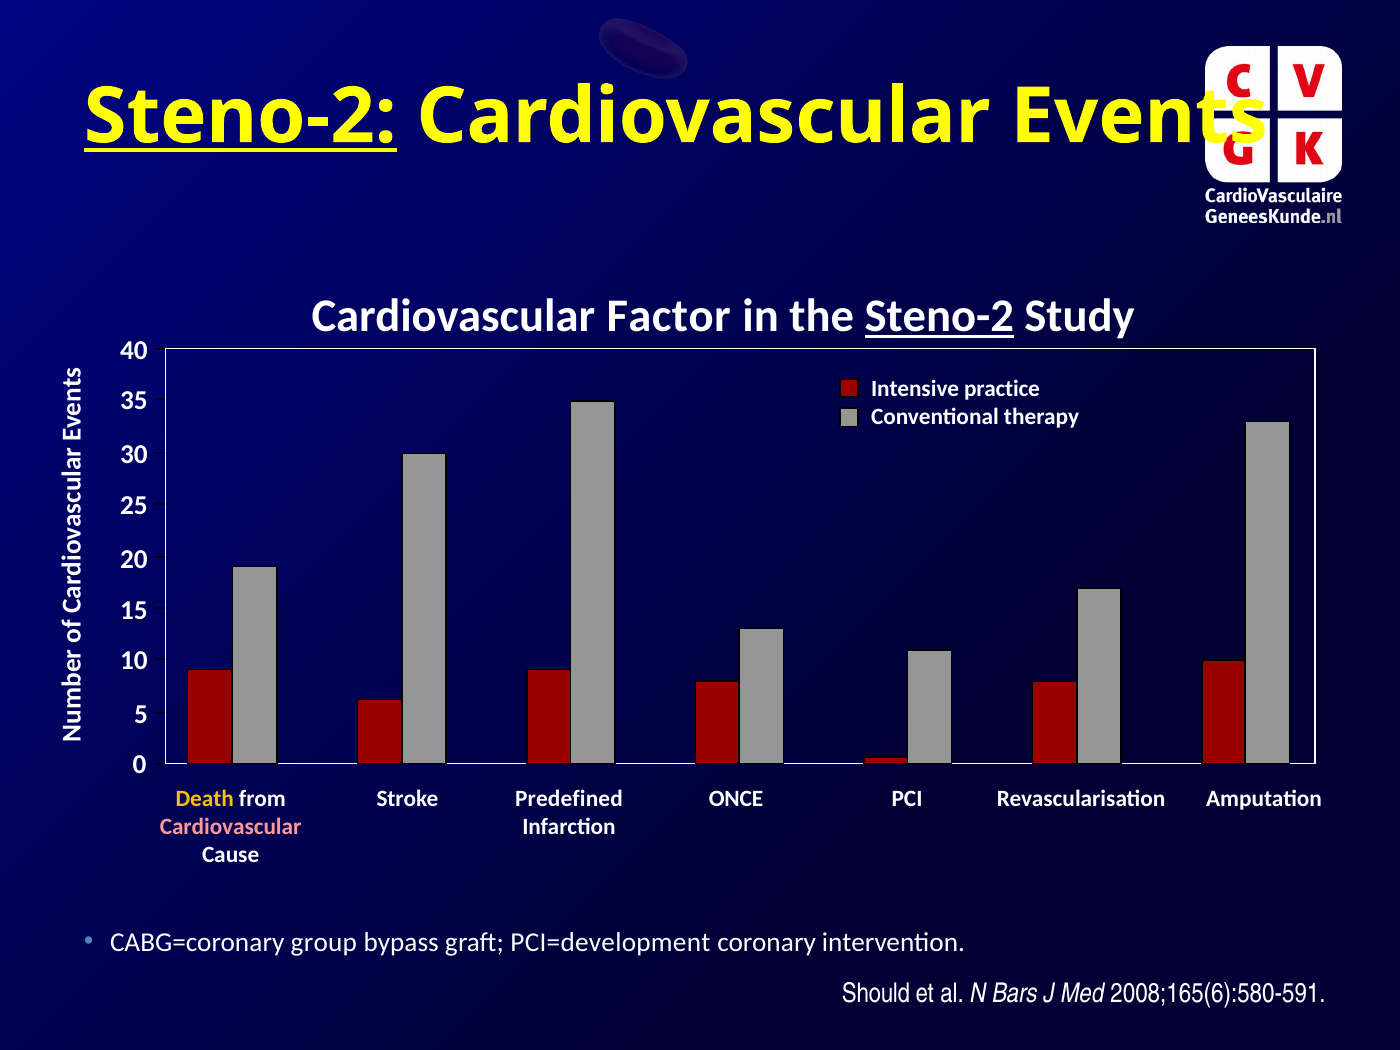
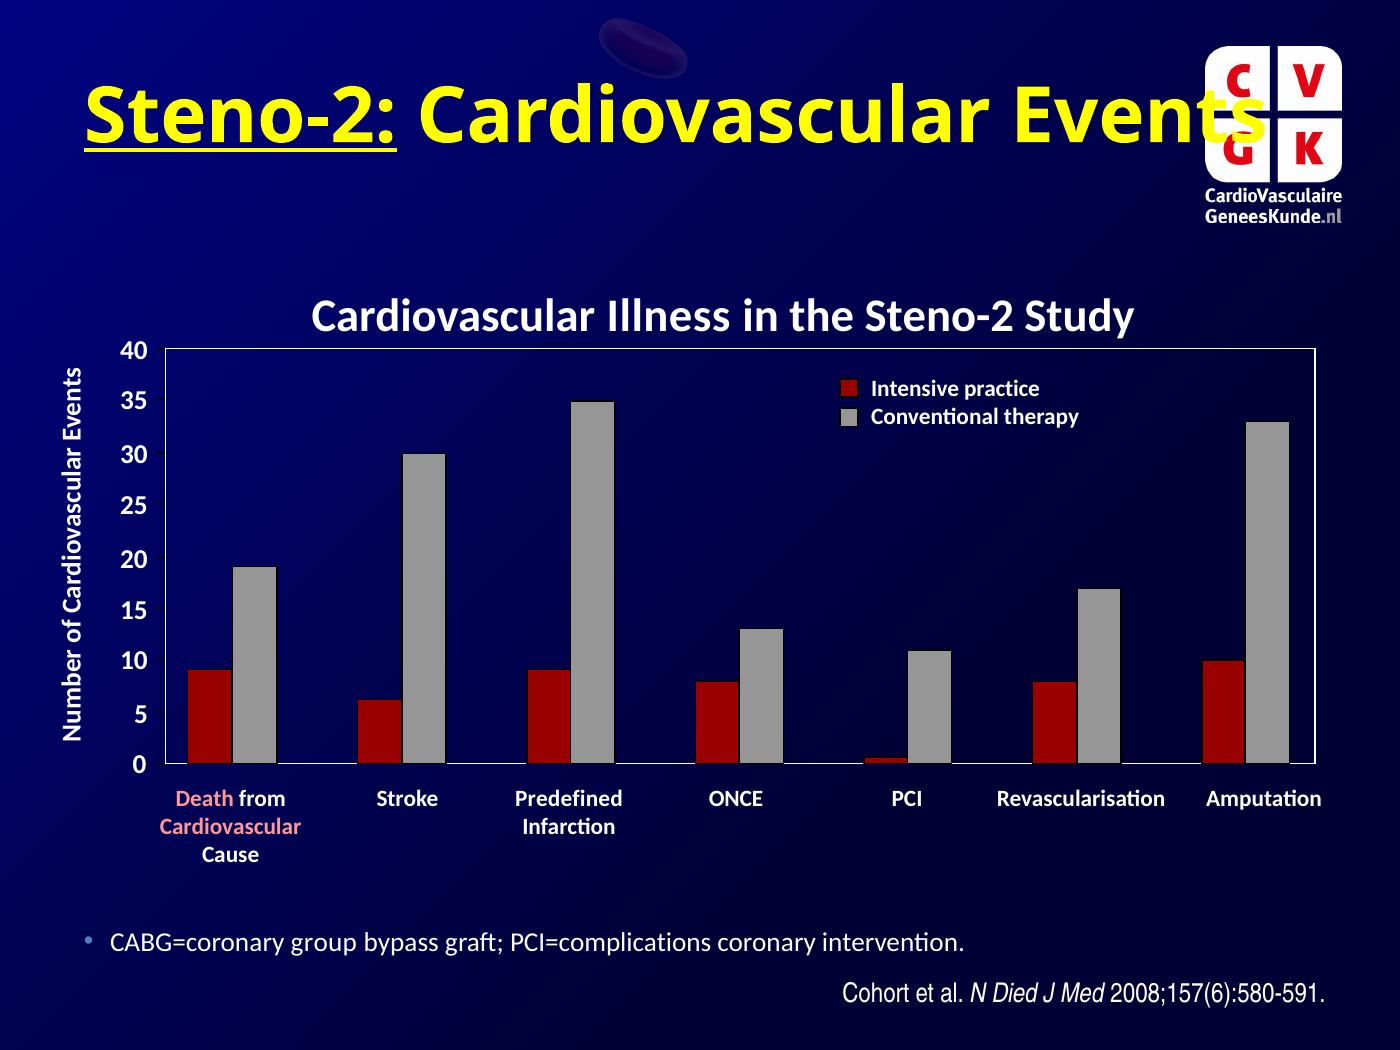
Factor: Factor -> Illness (669, 316)
Steno-2 underline: present -> none (939, 316)
Death colour: yellow -> pink (205, 799)
PCI=development: PCI=development -> PCI=complications (611, 942)
Should: Should -> Cohort (876, 994)
Bars: Bars -> Died (1015, 994)
2008;165(6):580-591: 2008;165(6):580-591 -> 2008;157(6):580-591 (1218, 994)
